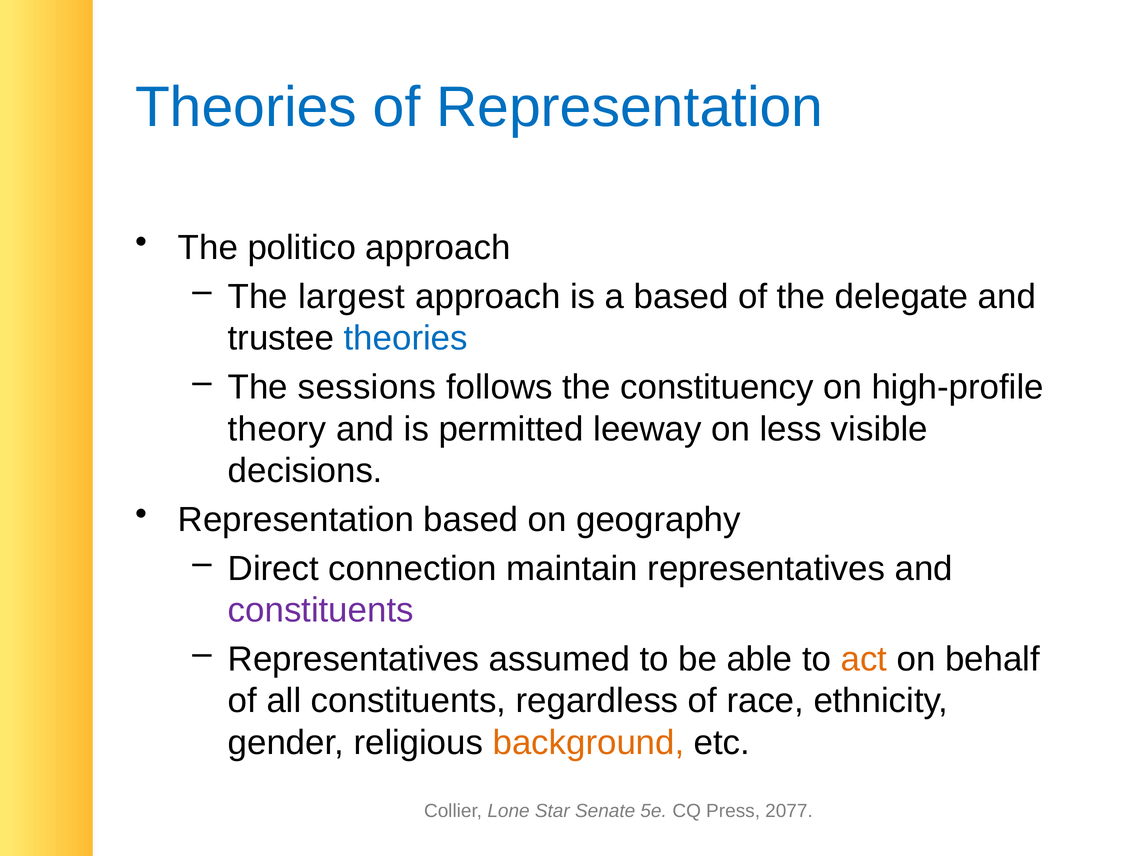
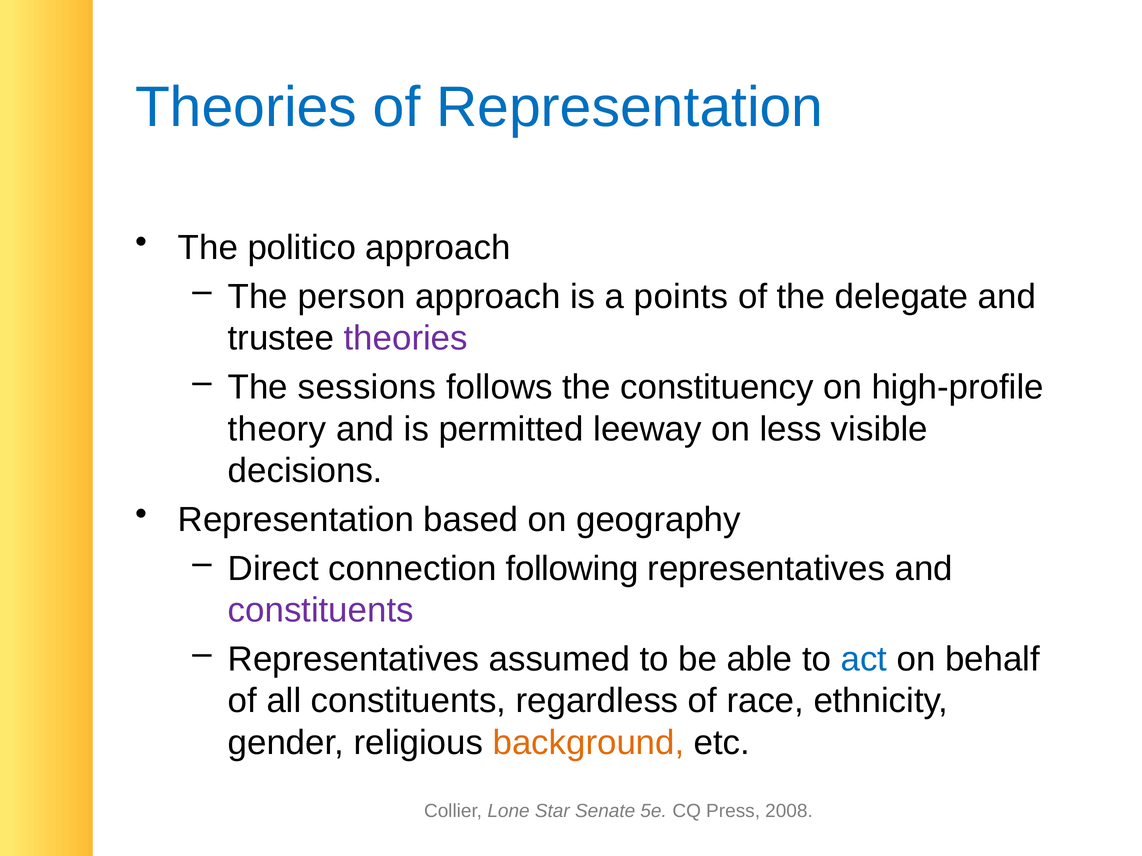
largest: largest -> person (352, 297)
a based: based -> points (681, 297)
theories colour: blue -> purple (406, 339)
maintain: maintain -> following (572, 569)
act colour: orange -> blue (864, 660)
2077: 2077 -> 2008 (789, 812)
